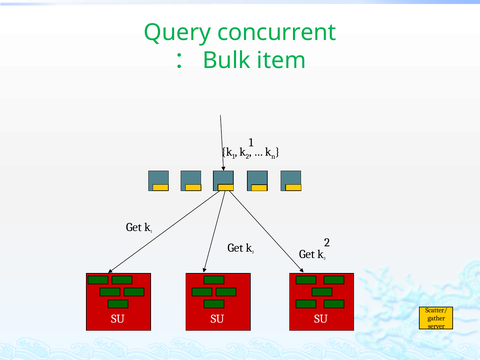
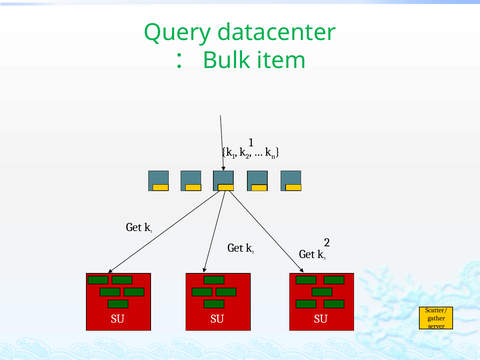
concurrent: concurrent -> datacenter (277, 32)
